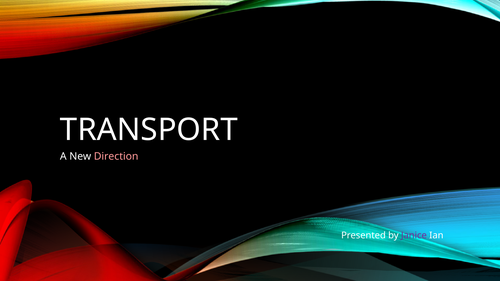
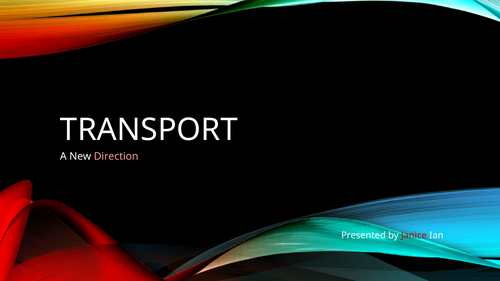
Janice colour: purple -> red (414, 236)
